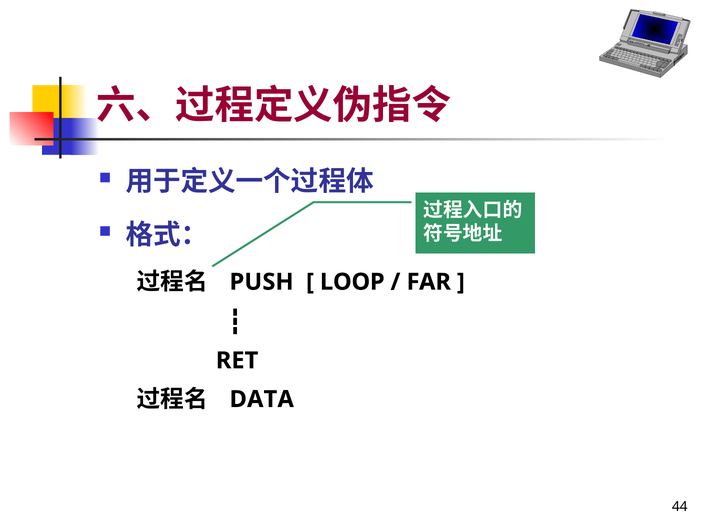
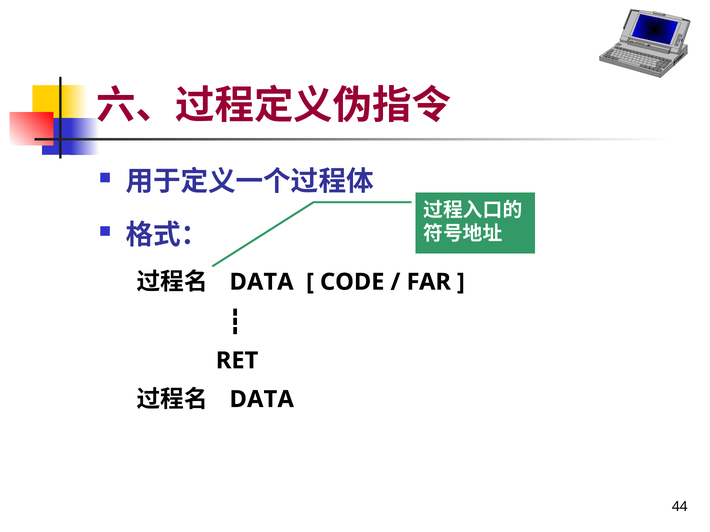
PUSH: PUSH -> DATA (262, 282)
LOOP: LOOP -> CODE (352, 282)
